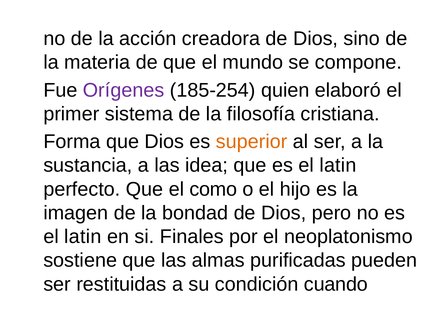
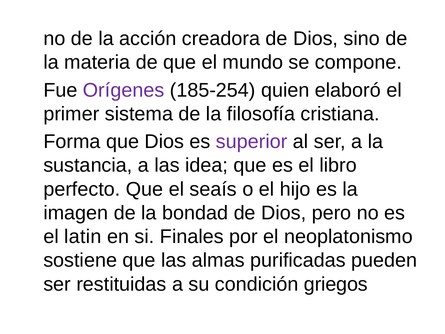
superior colour: orange -> purple (252, 142)
que es el latin: latin -> libro (338, 165)
como: como -> seaís (213, 189)
cuando: cuando -> griegos (336, 284)
